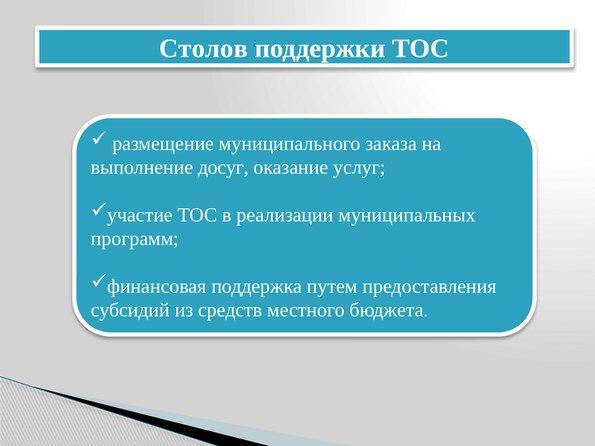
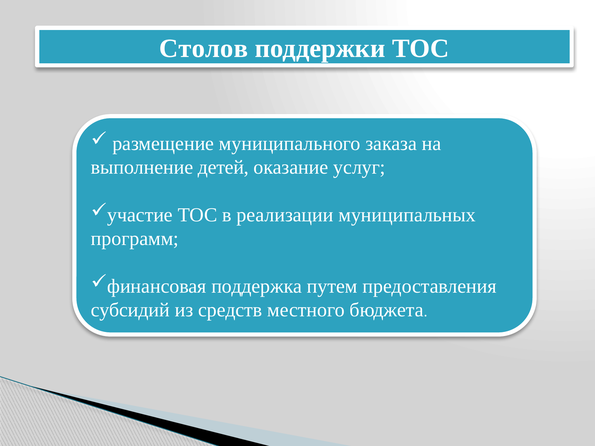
досуг: досуг -> детей (223, 167)
